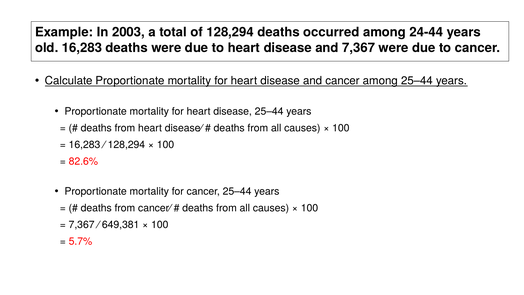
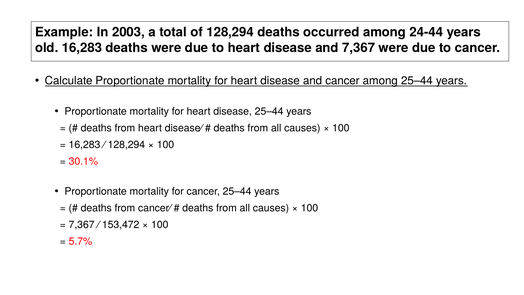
82.6%: 82.6% -> 30.1% (83, 161)
649,381: 649,381 -> 153,472 (121, 225)
